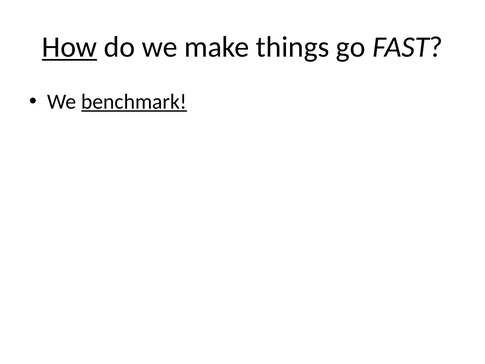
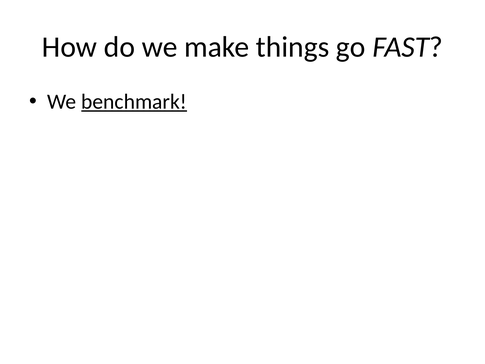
How underline: present -> none (70, 47)
